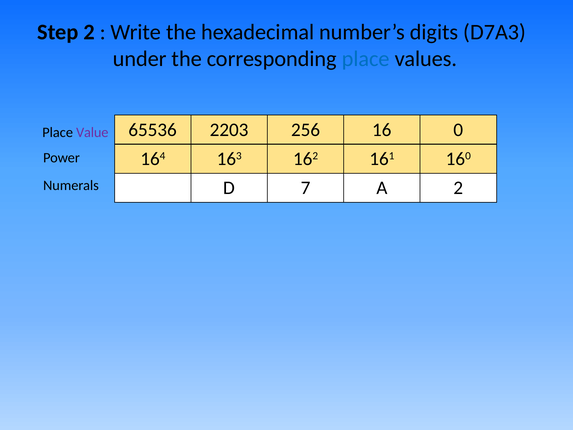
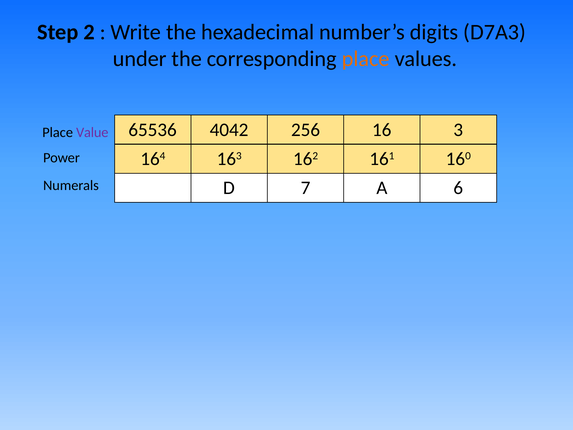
place colour: blue -> orange (366, 59)
2203: 2203 -> 4042 (229, 130)
0: 0 -> 3 (458, 130)
A 2: 2 -> 6 (458, 188)
